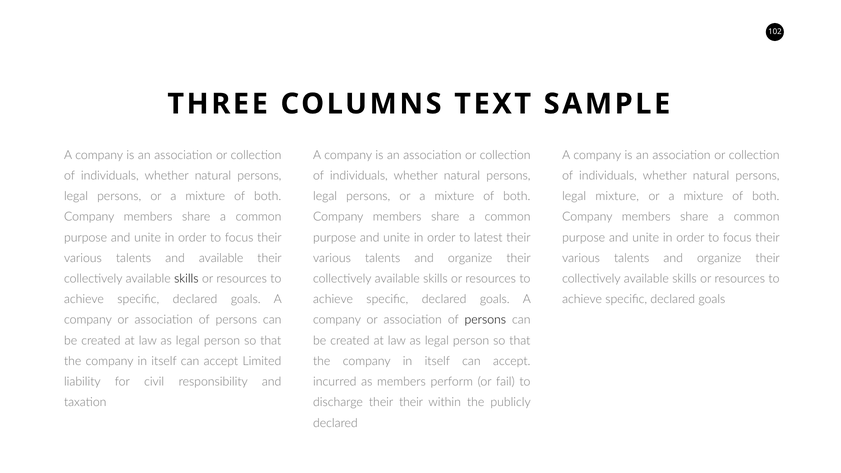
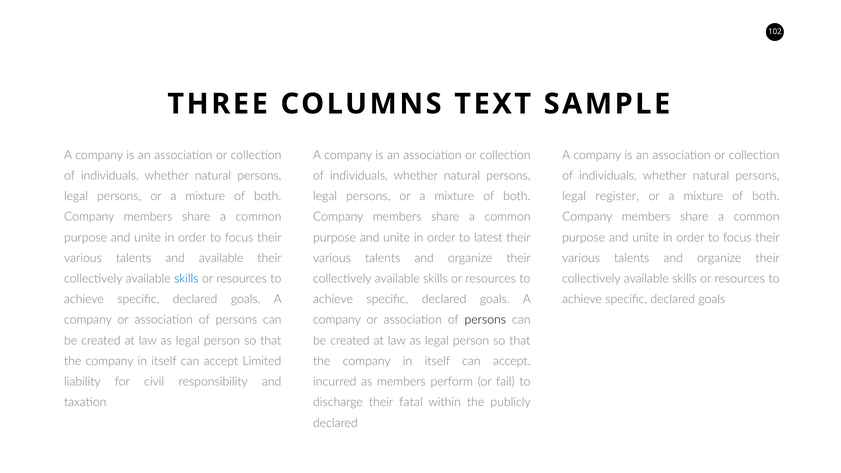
legal mixture: mixture -> register (617, 196)
skills colour: black -> blue (186, 279)
their their: their -> fatal (411, 403)
